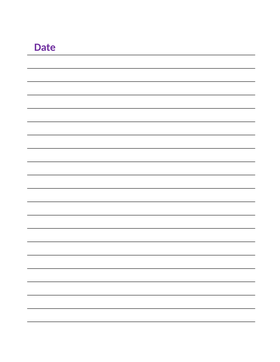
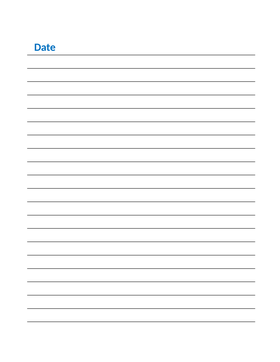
Date colour: purple -> blue (45, 47)
